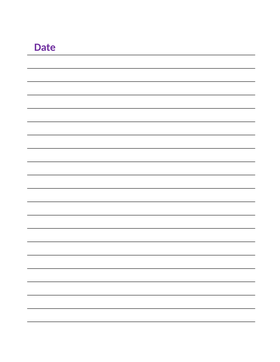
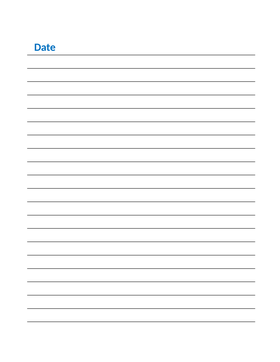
Date colour: purple -> blue (45, 47)
